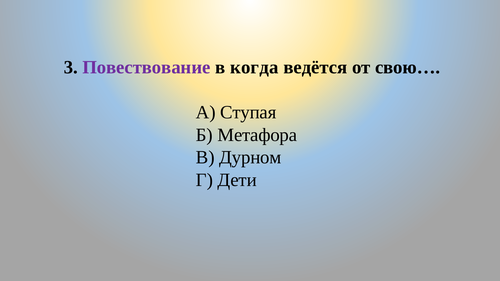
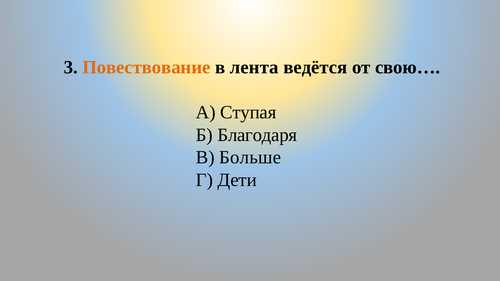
Повествование colour: purple -> orange (146, 67)
когда: когда -> лента (254, 67)
Метафора: Метафора -> Благодаря (257, 135)
Дурном: Дурном -> Больше (250, 157)
